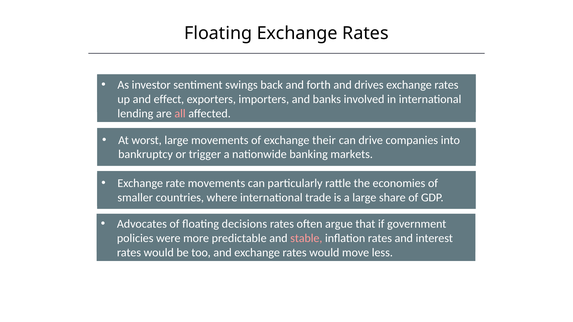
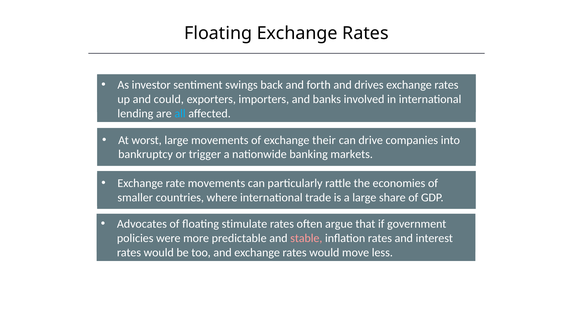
effect: effect -> could (169, 99)
all colour: pink -> light blue (180, 114)
decisions: decisions -> stimulate (244, 224)
